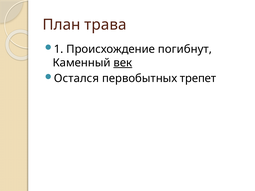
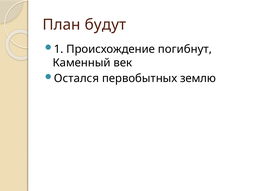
трава: трава -> будут (105, 25)
век underline: present -> none (123, 63)
трепет: трепет -> землю (198, 79)
